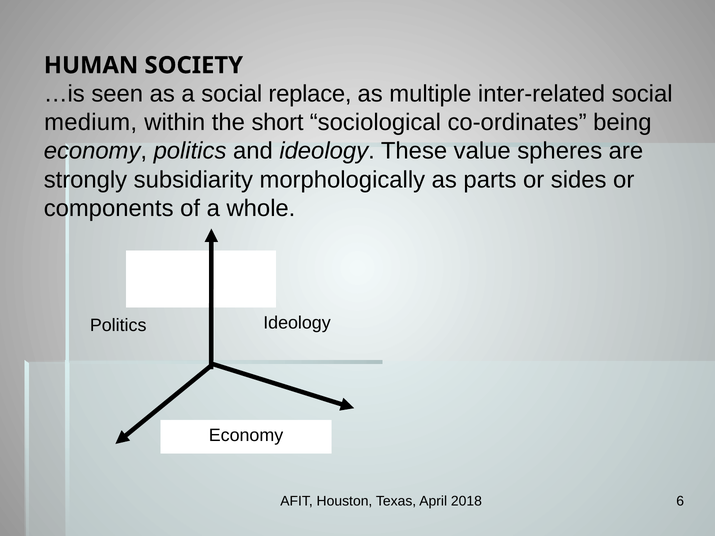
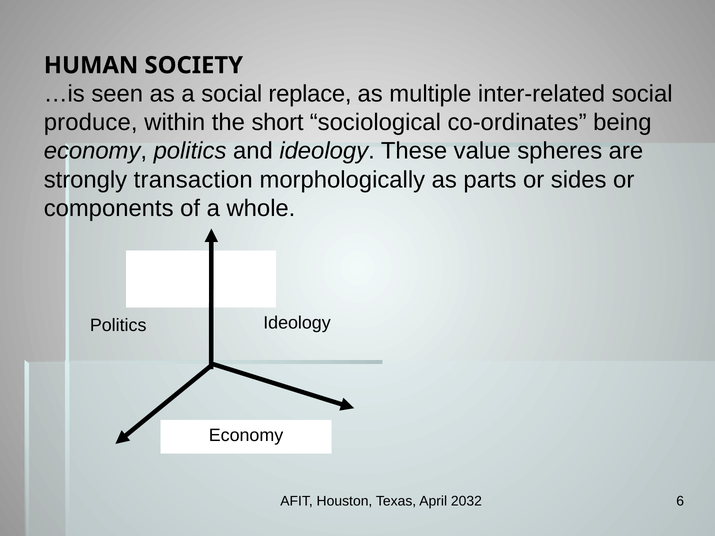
medium: medium -> produce (91, 123)
subsidiarity: subsidiarity -> transaction (193, 180)
2018: 2018 -> 2032 (466, 501)
